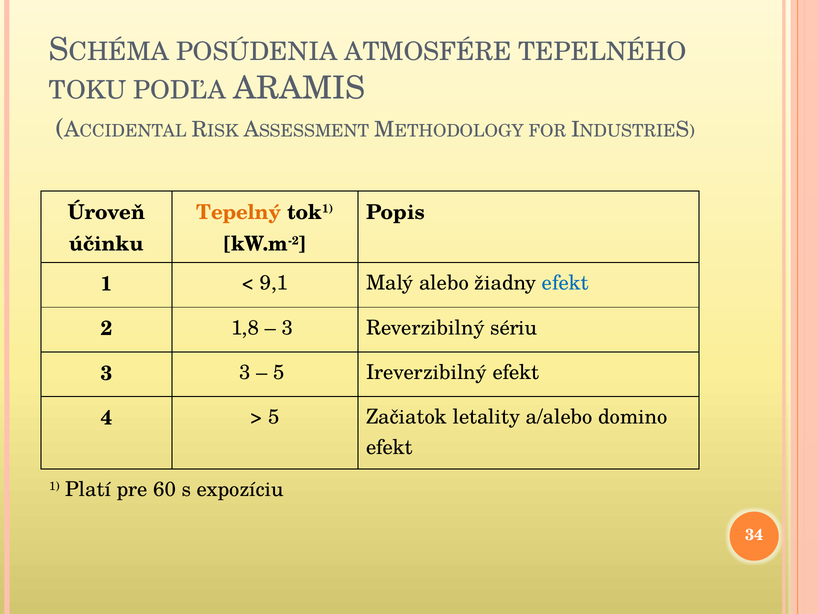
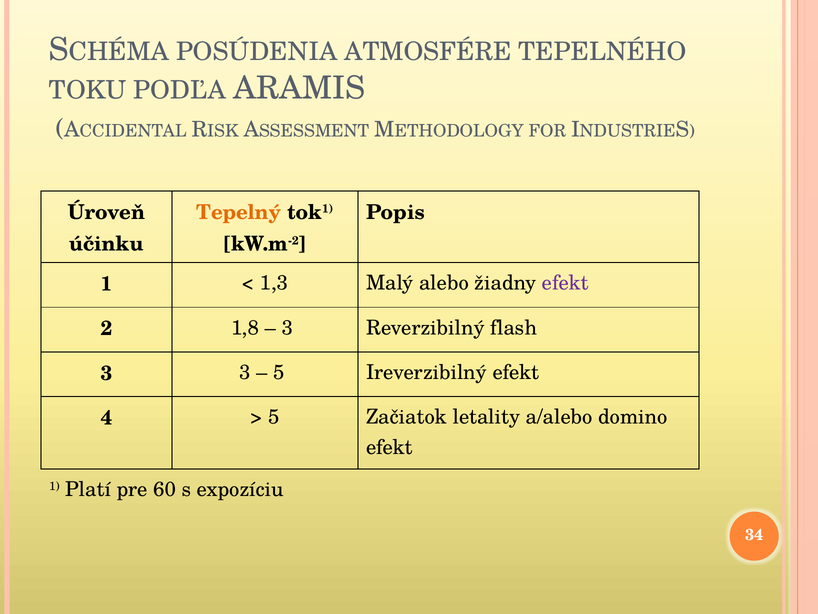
9,1: 9,1 -> 1,3 (274, 283)
efekt colour: blue -> purple (565, 283)
sériu: sériu -> flash (514, 328)
